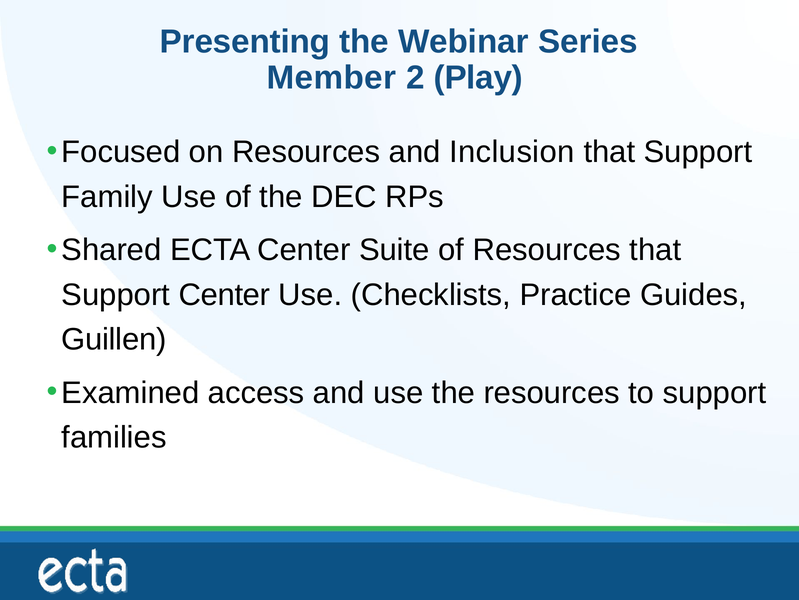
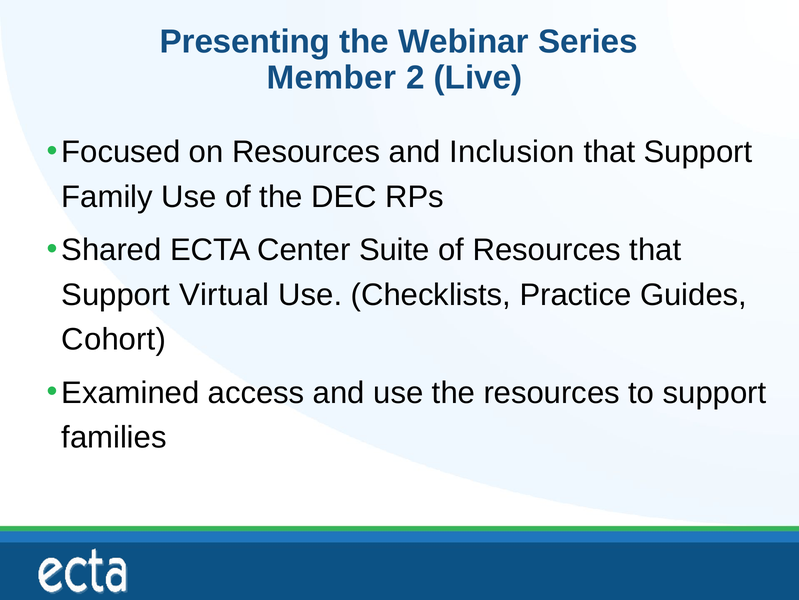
Play: Play -> Live (478, 78)
Support Center: Center -> Virtual (224, 294)
Guillen: Guillen -> Cohort (114, 339)
